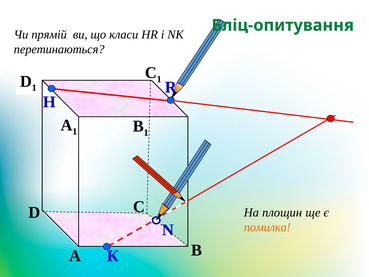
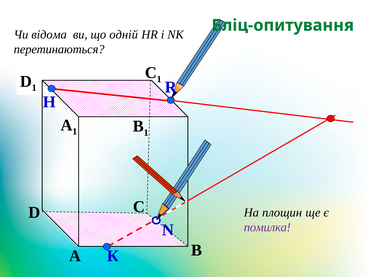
прямій: прямій -> відома (49, 35)
класи: класи -> одній (124, 35)
помилка colour: orange -> purple (267, 227)
